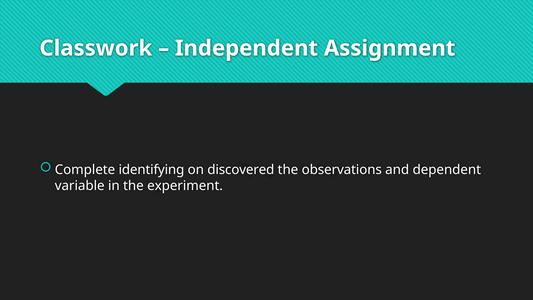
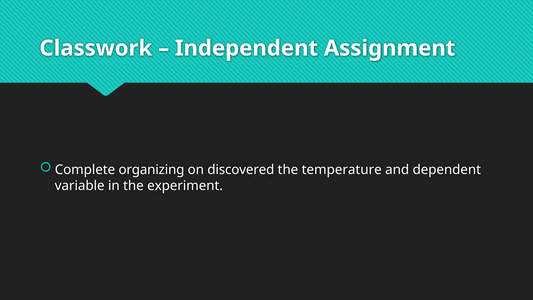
identifying: identifying -> organizing (151, 170)
observations: observations -> temperature (342, 170)
